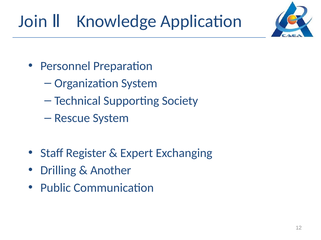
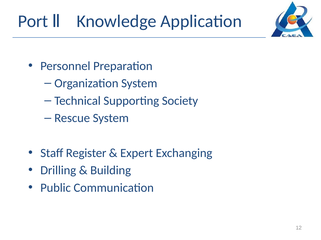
Join: Join -> Port (33, 21)
Another: Another -> Building (111, 171)
